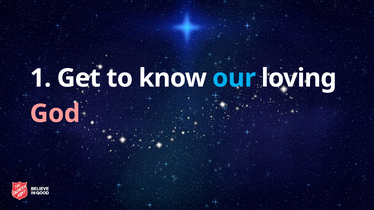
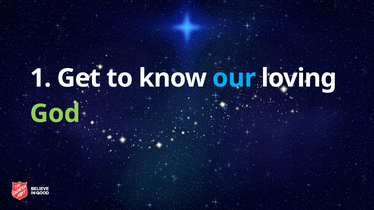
God colour: pink -> light green (55, 114)
